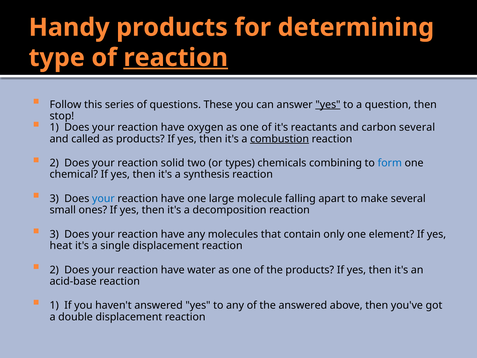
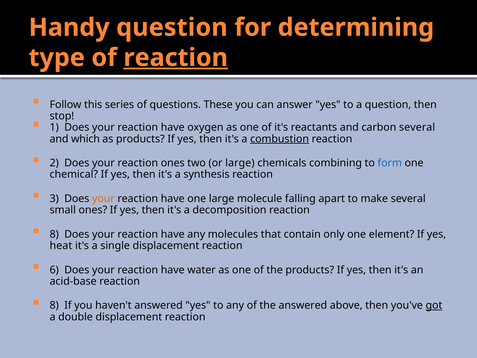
Handy products: products -> question (172, 27)
yes underline: present -> none (328, 104)
called: called -> which (86, 139)
reaction solid: solid -> ones (173, 163)
or types: types -> large (240, 163)
your colour: blue -> orange (103, 199)
3: 3 -> 8 (54, 234)
2: 2 -> 6 (54, 270)
1: 1 -> 8 (54, 305)
got underline: none -> present (434, 305)
